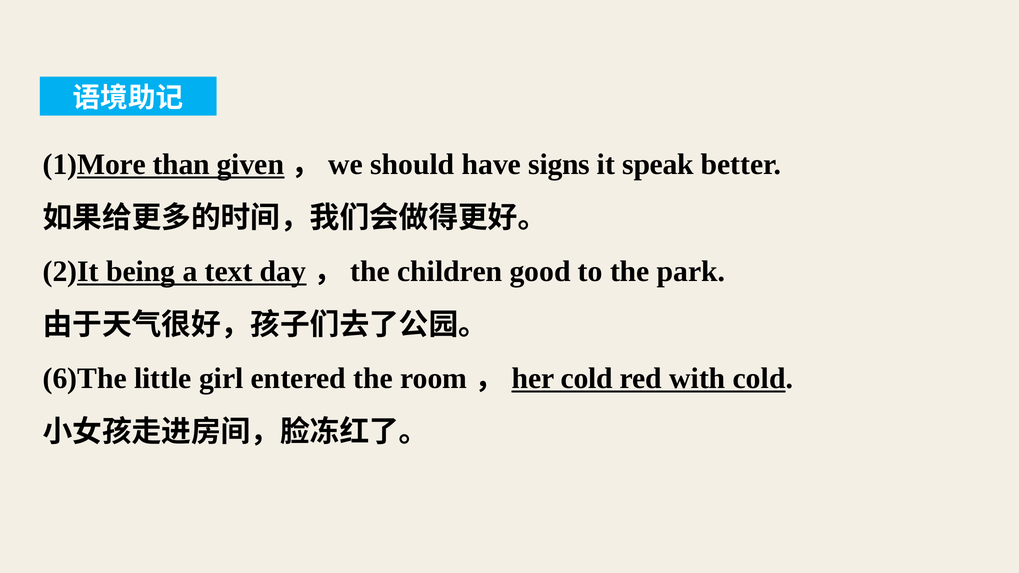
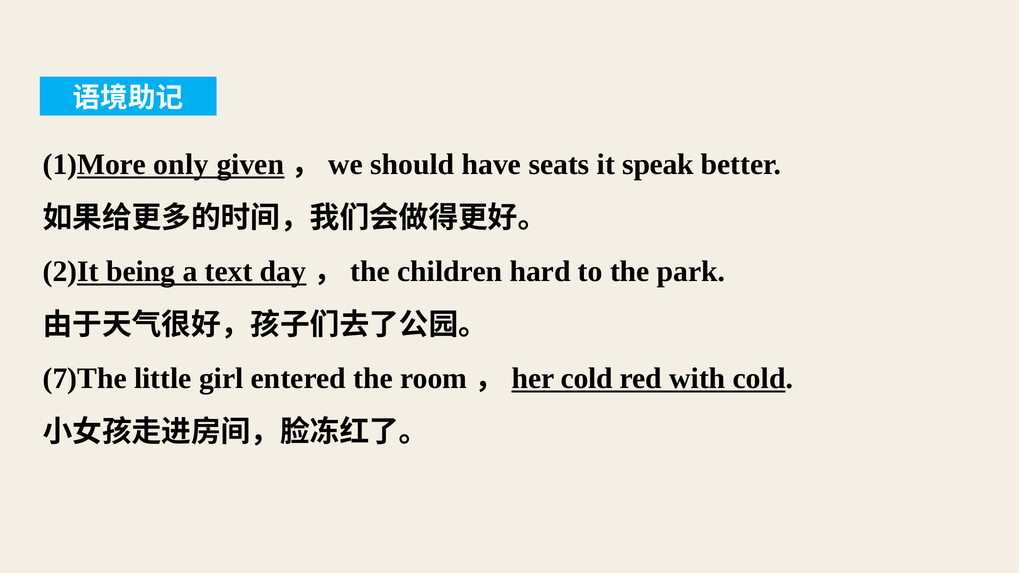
than: than -> only (181, 164)
signs: signs -> seats (559, 164)
good: good -> hard (540, 272)
6)The: 6)The -> 7)The (85, 379)
